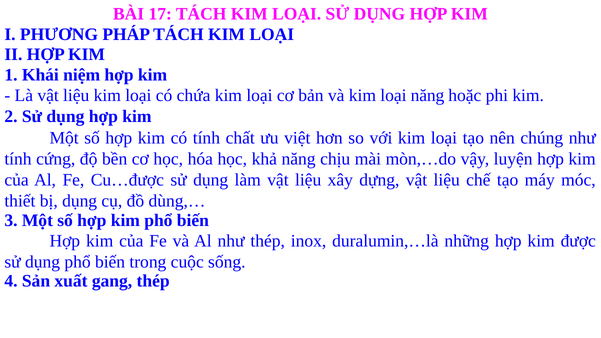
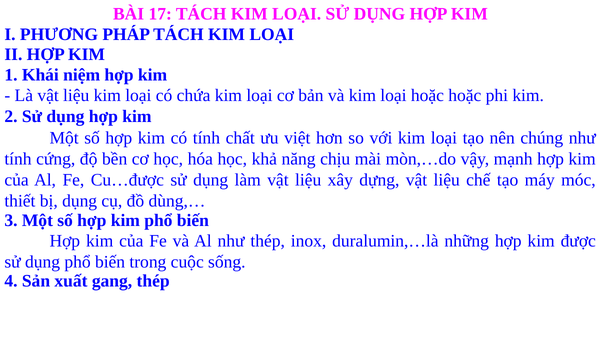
loại năng: năng -> hoặc (427, 96)
luyện: luyện -> mạnh (513, 159)
